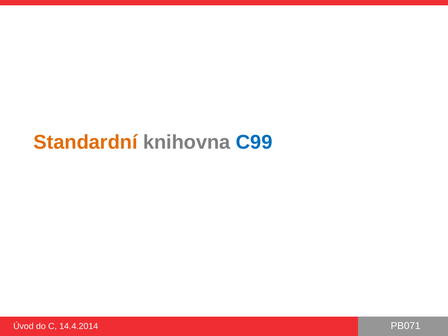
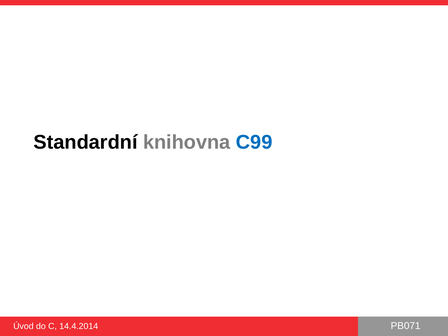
Standardní colour: orange -> black (86, 142)
